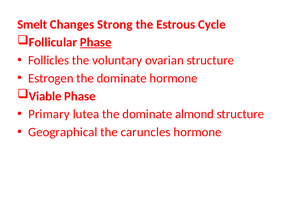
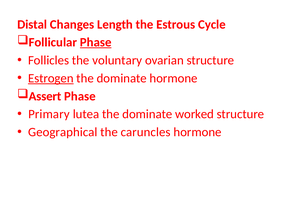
Smelt: Smelt -> Distal (32, 24)
Strong: Strong -> Length (115, 24)
Estrogen underline: none -> present (51, 78)
Viable: Viable -> Assert (45, 96)
almond: almond -> worked (194, 114)
